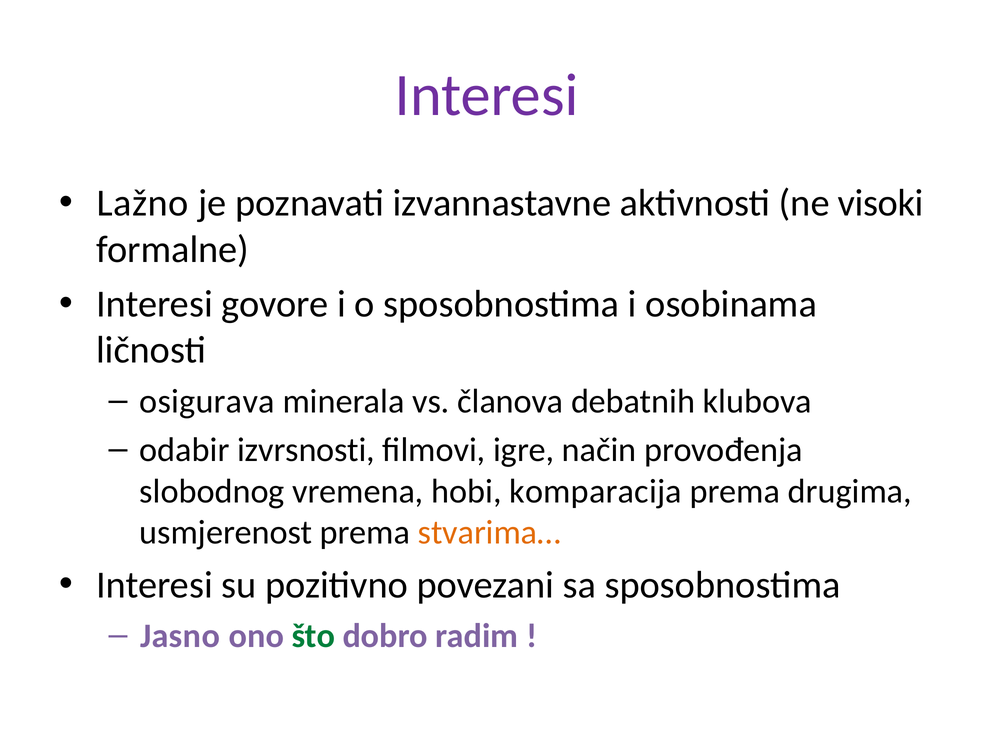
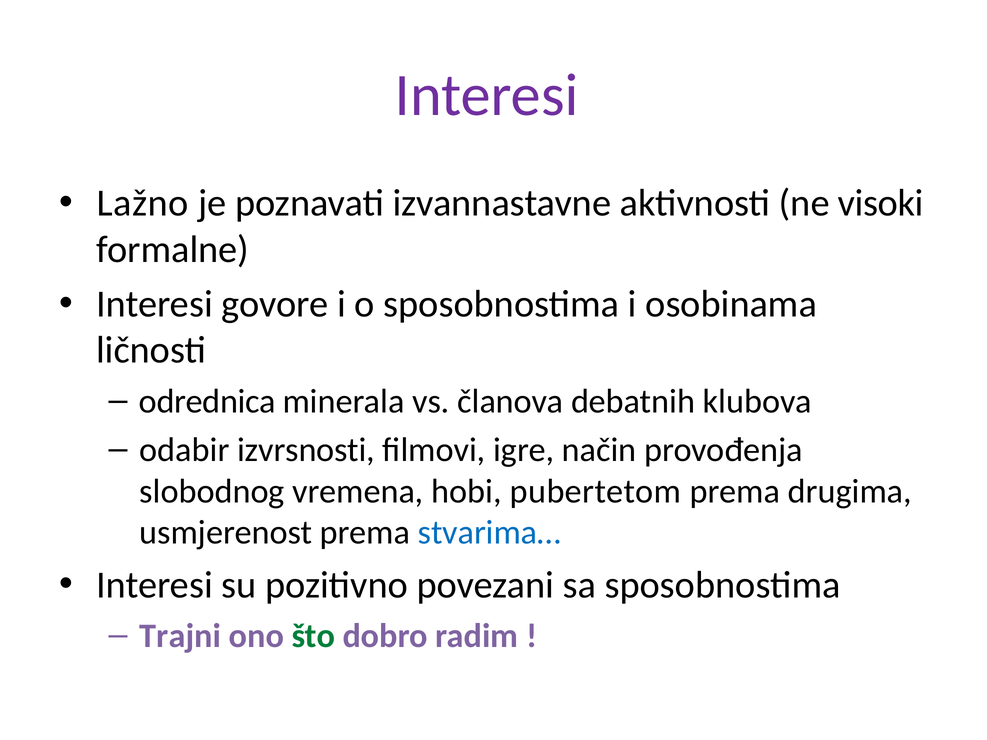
osigurava: osigurava -> odrednica (207, 401)
komparacija: komparacija -> pubertetom (596, 491)
stvarima… colour: orange -> blue (489, 532)
Jasno: Jasno -> Trajni (180, 636)
